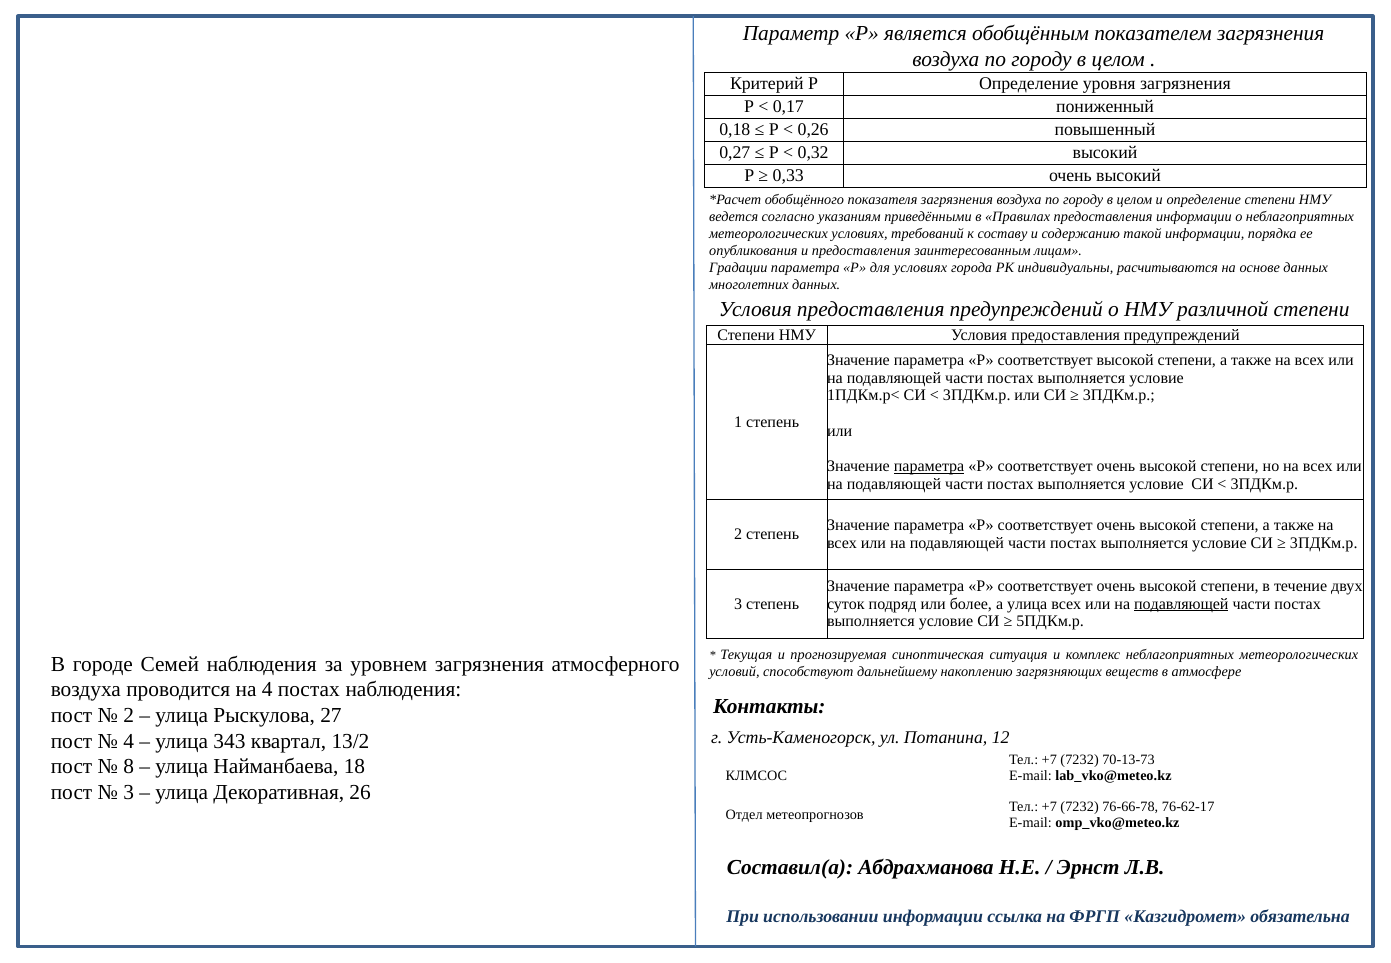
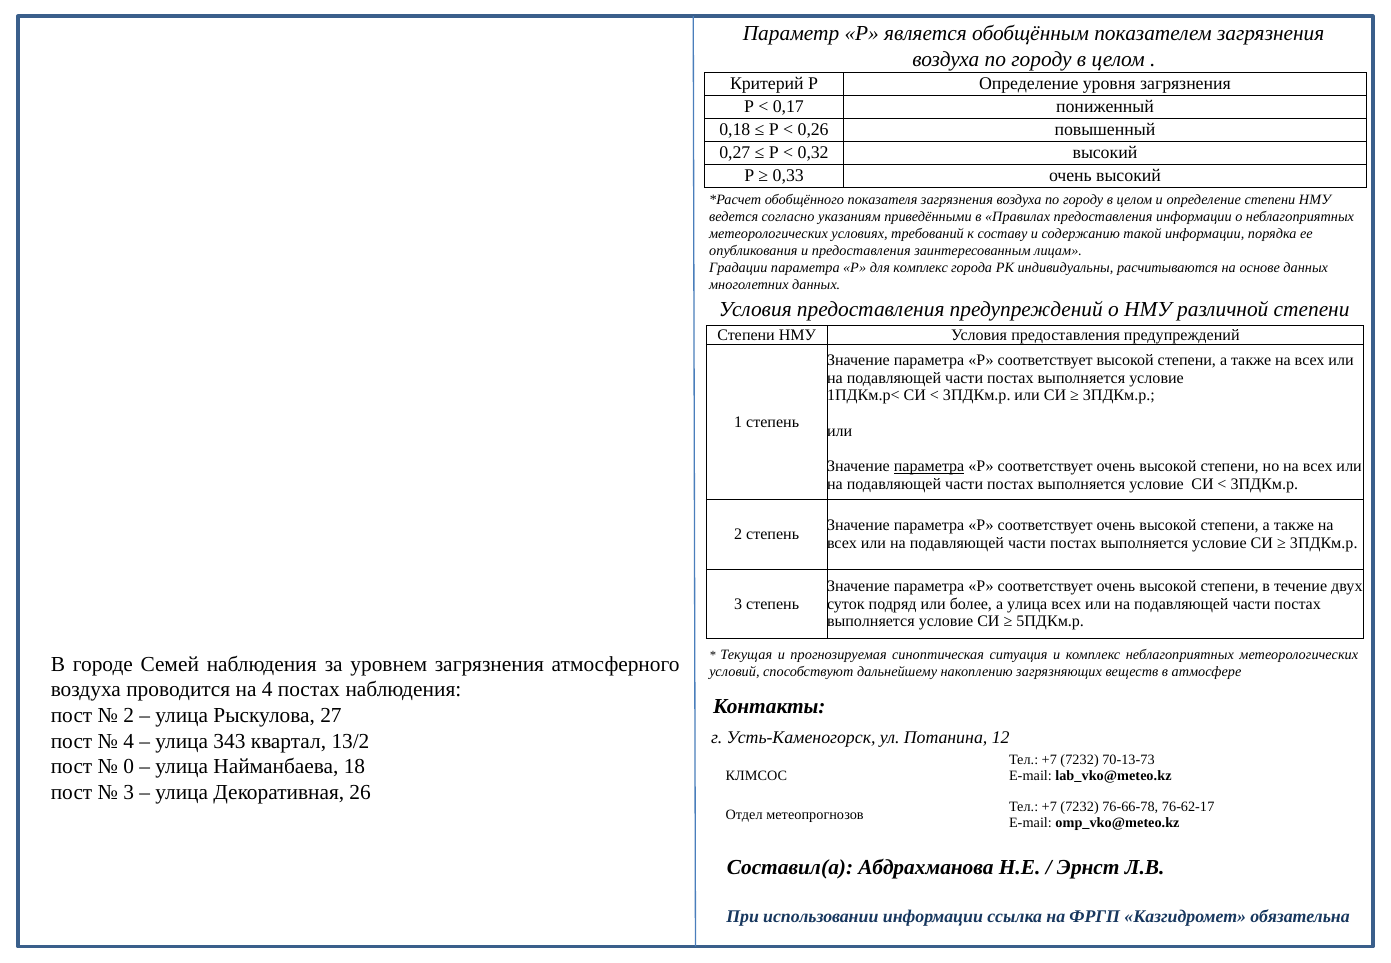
для условиях: условиях -> комплекс (921, 268)
подавляющей underline: present -> none (1181, 604)
8: 8 -> 0 (129, 767)
